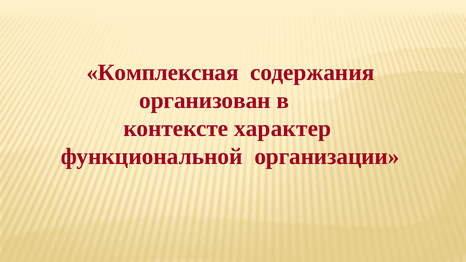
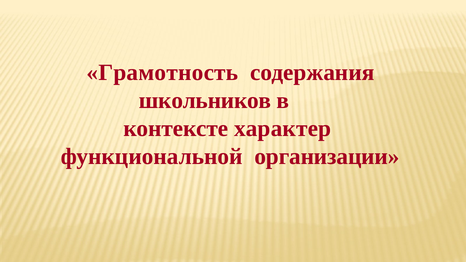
Комплексная: Комплексная -> Грамотность (162, 73)
организован: организован -> школьников (205, 101)
